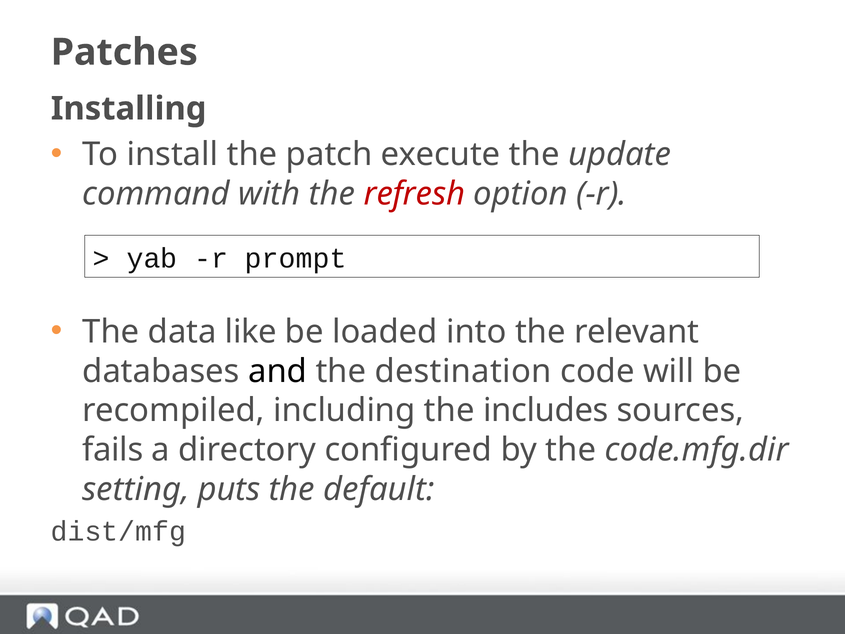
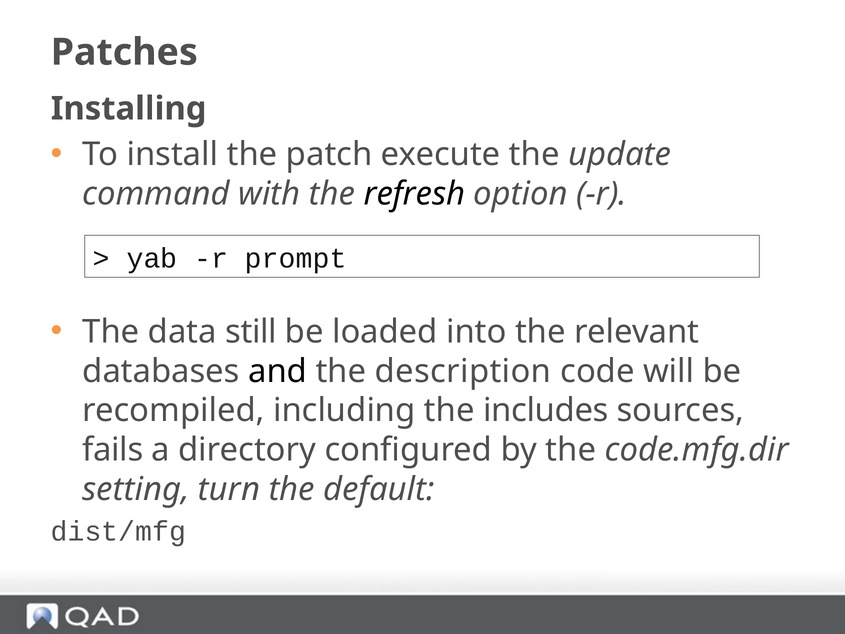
refresh colour: red -> black (414, 194)
like: like -> still (251, 332)
destination: destination -> description (463, 371)
puts: puts -> turn (229, 489)
